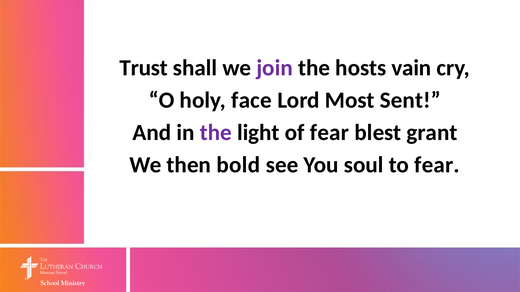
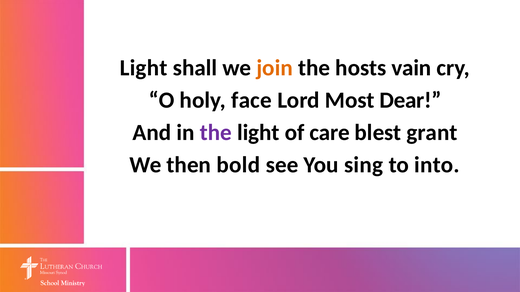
Trust: Trust -> Light (144, 68)
join colour: purple -> orange (275, 68)
Sent: Sent -> Dear (410, 100)
of fear: fear -> care (330, 133)
soul: soul -> sing (364, 165)
to fear: fear -> into (437, 165)
